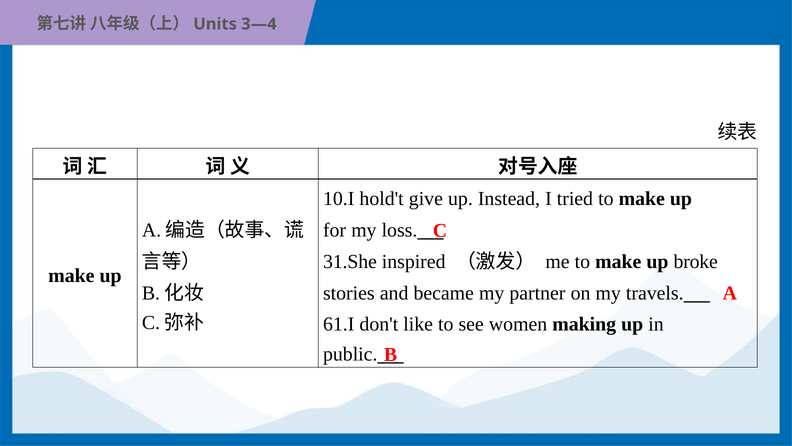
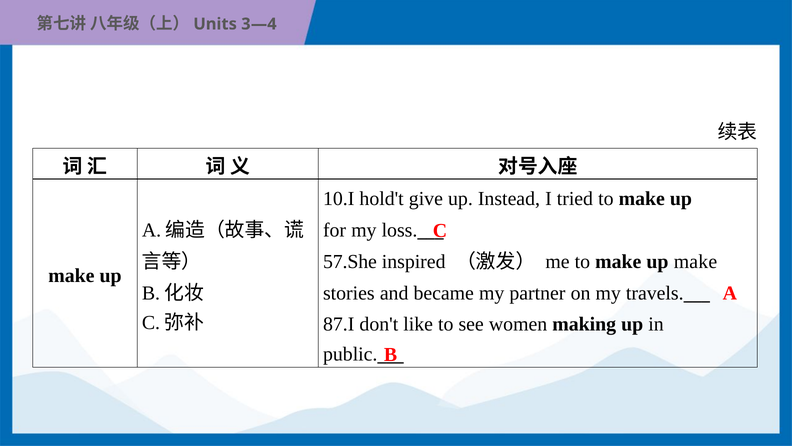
31.She: 31.She -> 57.She (350, 261)
up broke: broke -> make (695, 261)
61.I: 61.I -> 87.I (339, 324)
